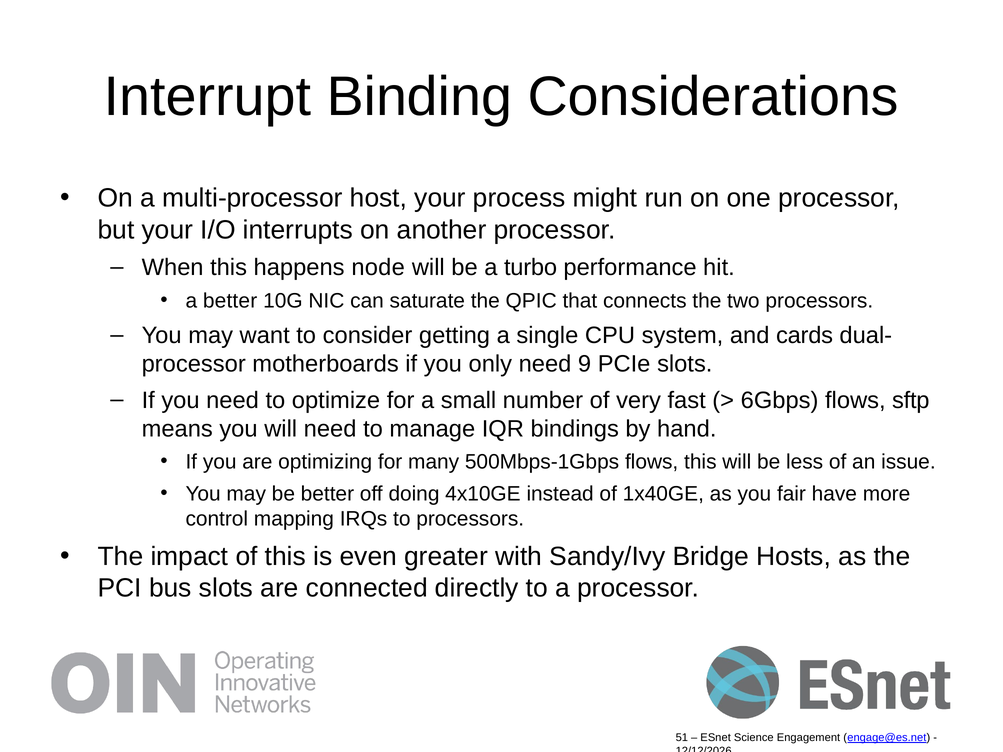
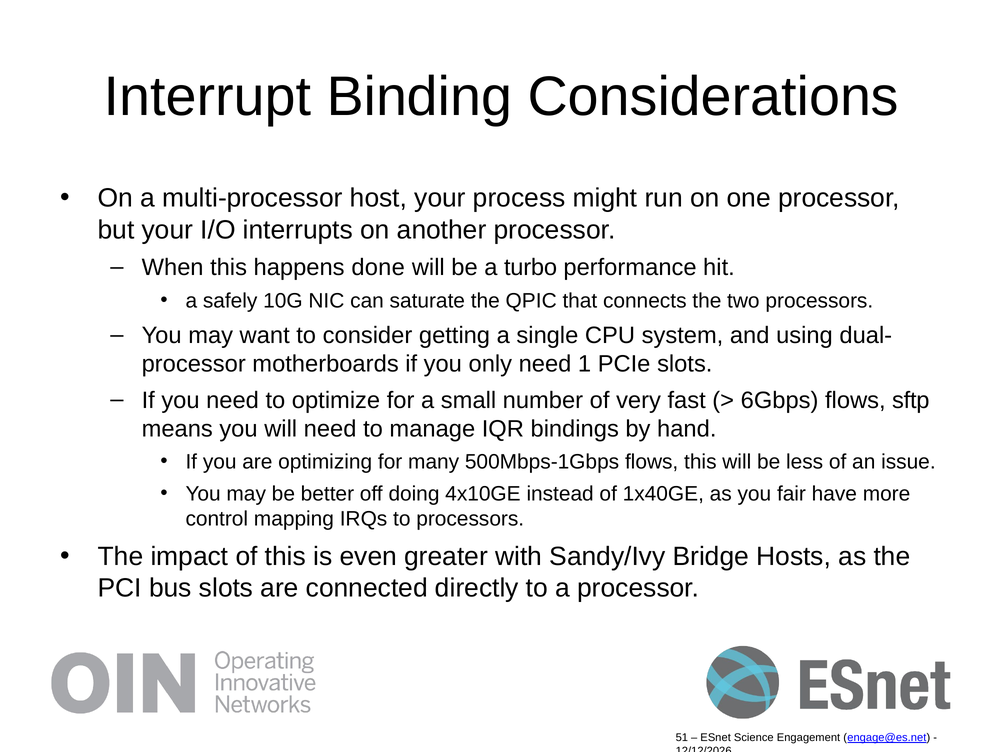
node: node -> done (378, 268)
a better: better -> safely (230, 301)
cards: cards -> using (804, 336)
9: 9 -> 1 (585, 364)
